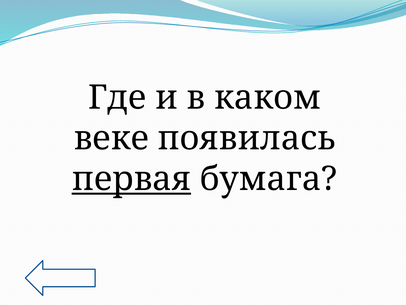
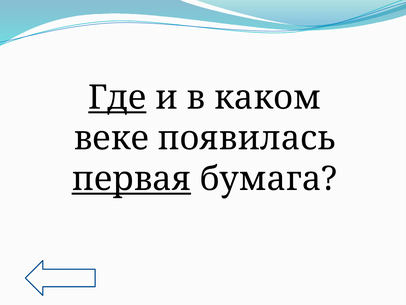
Где underline: none -> present (117, 98)
